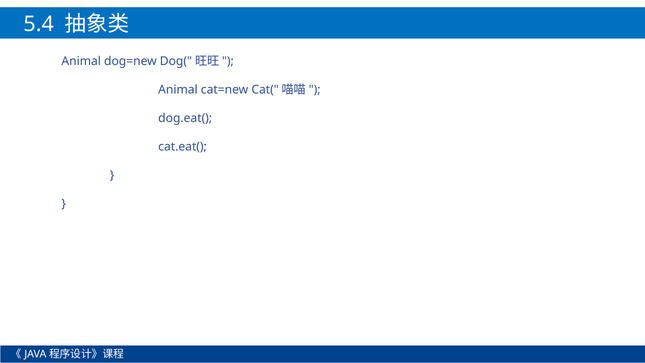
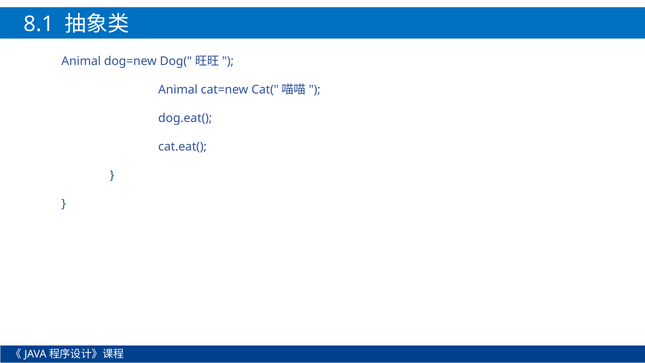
5.4: 5.4 -> 8.1 (39, 24)
